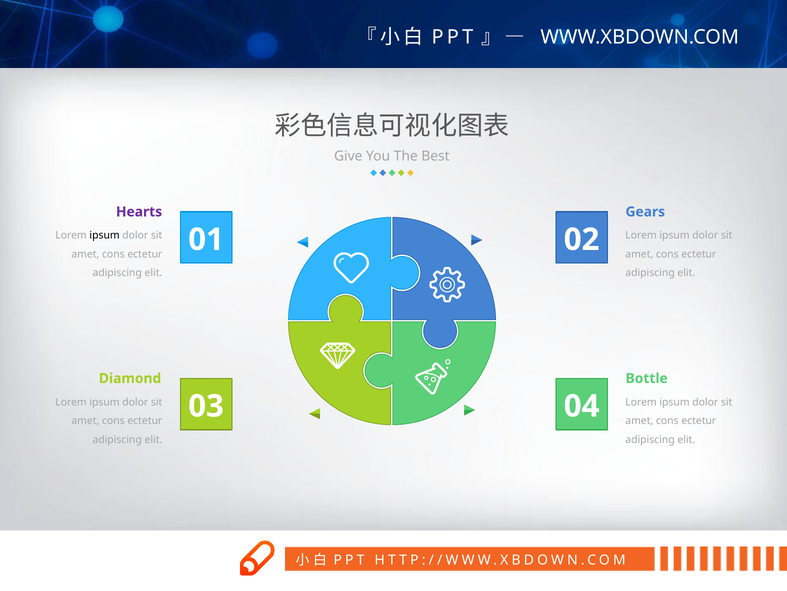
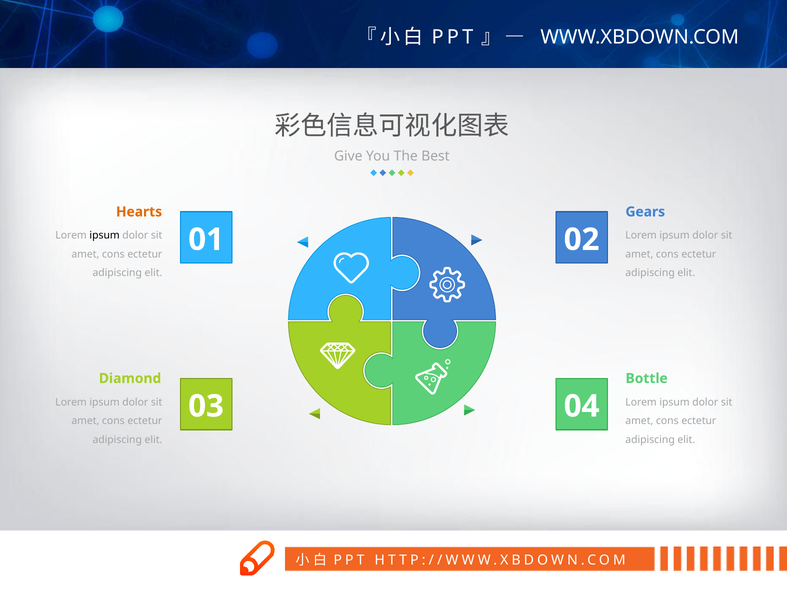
Hearts colour: purple -> orange (139, 212)
